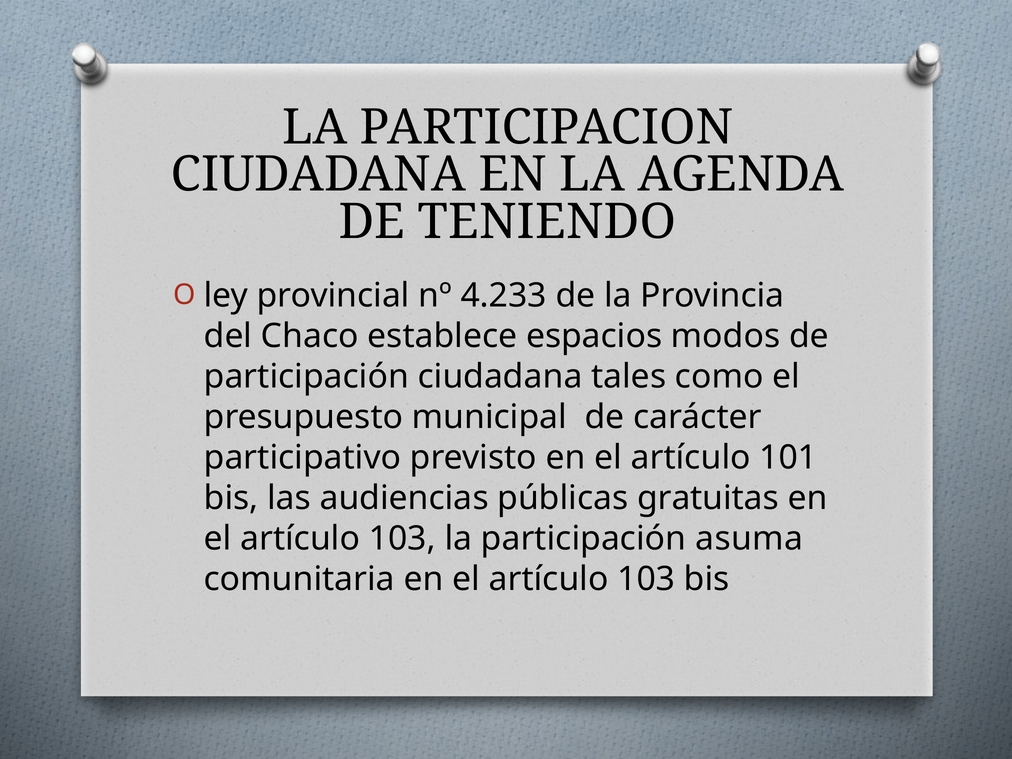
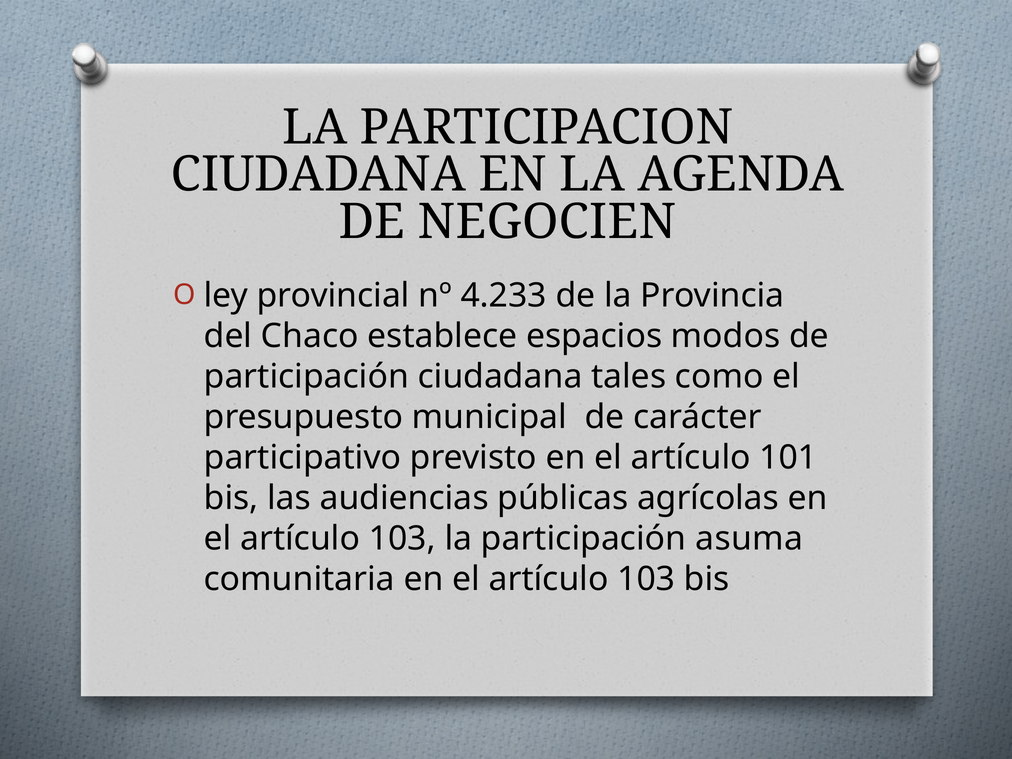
TENIENDO: TENIENDO -> NEGOCIEN (547, 222)
gratuitas: gratuitas -> agrícolas (708, 498)
